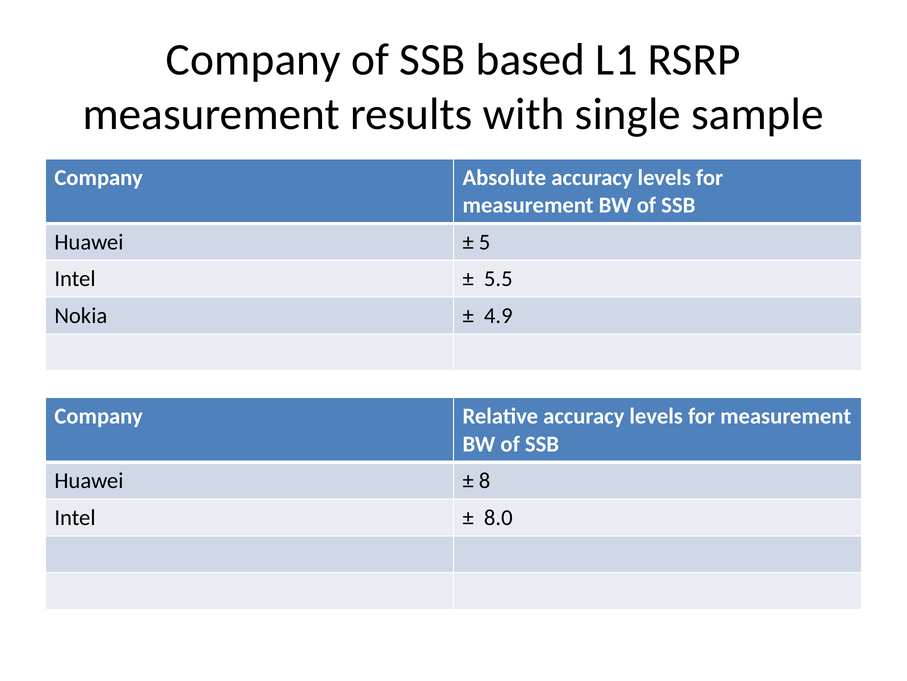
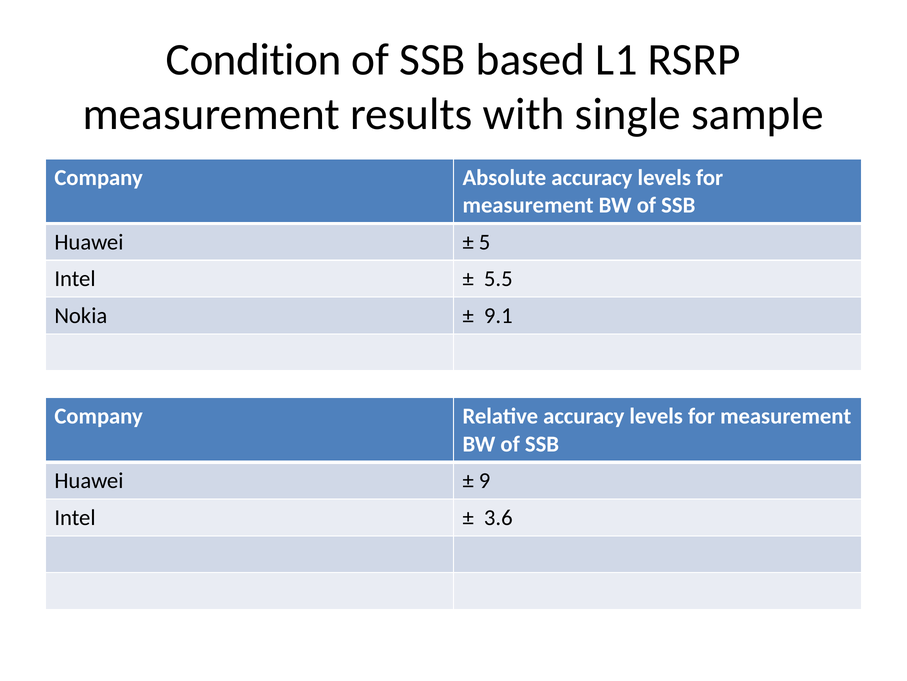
Company: Company -> Condition (254, 60)
4.9: 4.9 -> 9.1 (498, 315)
8: 8 -> 9 (485, 480)
8.0: 8.0 -> 3.6 (498, 517)
